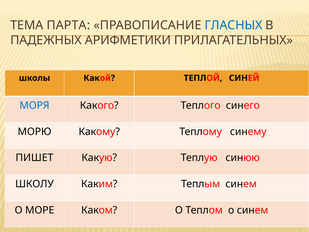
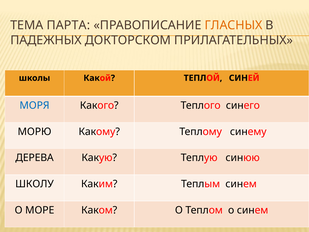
ГЛАСНЫХ colour: blue -> orange (234, 25)
АРИФМЕТИКИ: АРИФМЕТИКИ -> ДОКТОРСКОМ (128, 40)
ПИШЕТ: ПИШЕТ -> ДЕРЕВА (35, 158)
